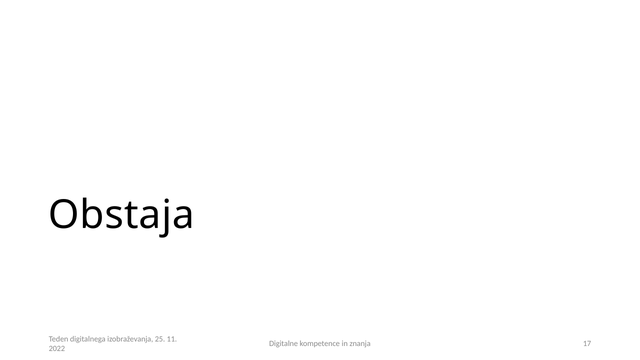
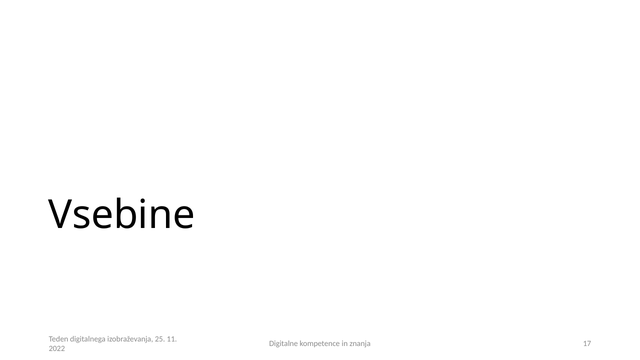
Obstaja: Obstaja -> Vsebine (122, 215)
